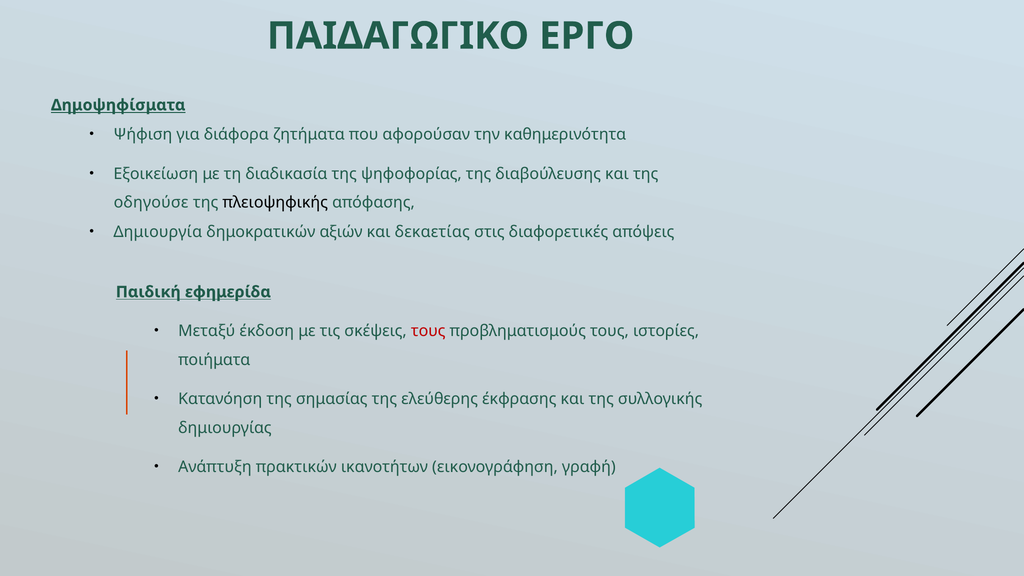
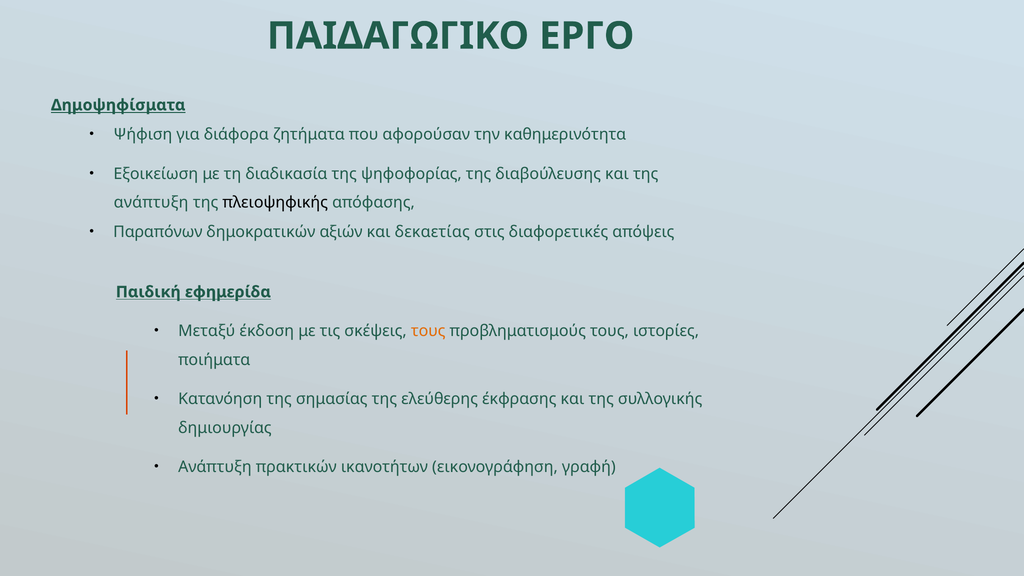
οδηγούσε: οδηγούσε -> ανάπτυξη (151, 203)
Δημιουργία: Δημιουργία -> Παραπόνων (158, 232)
τους colour: red -> orange (428, 331)
